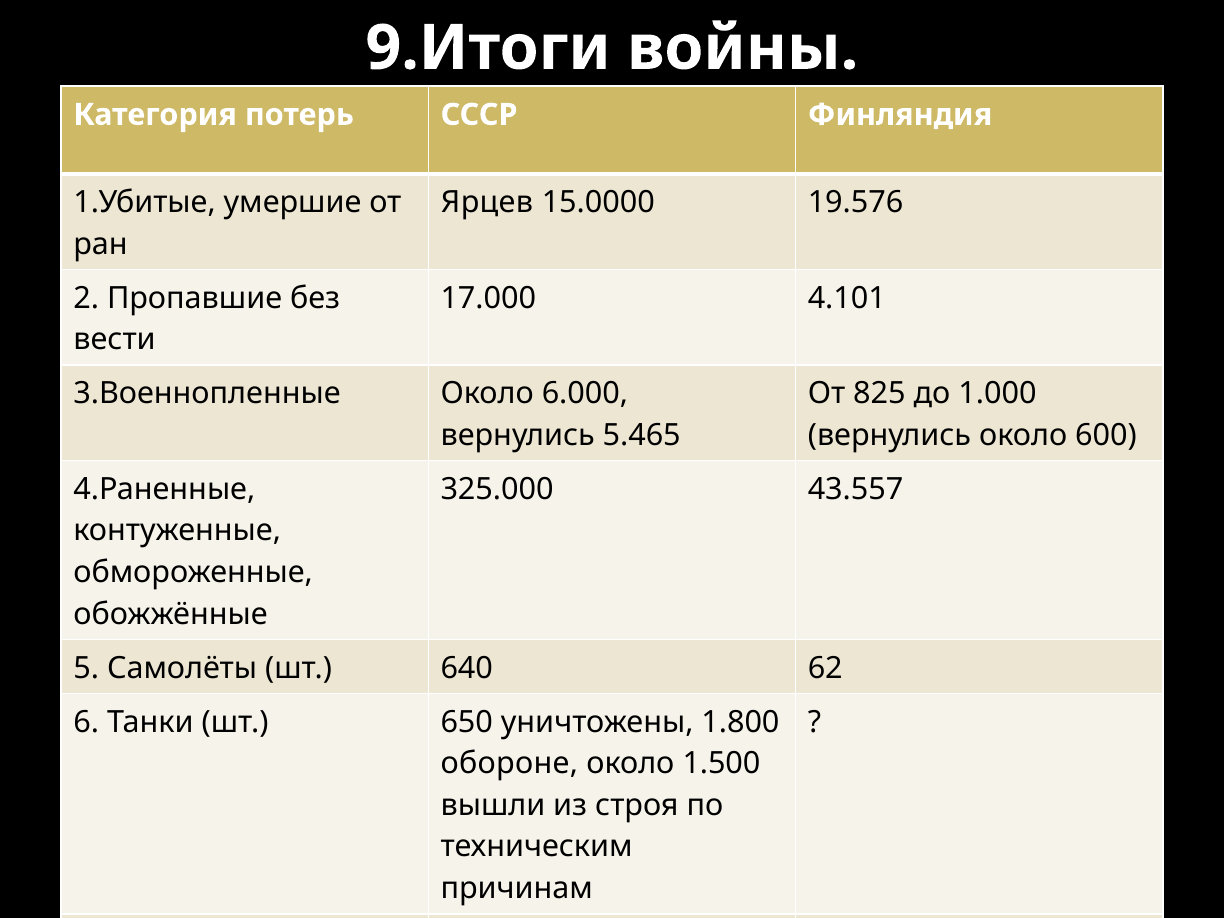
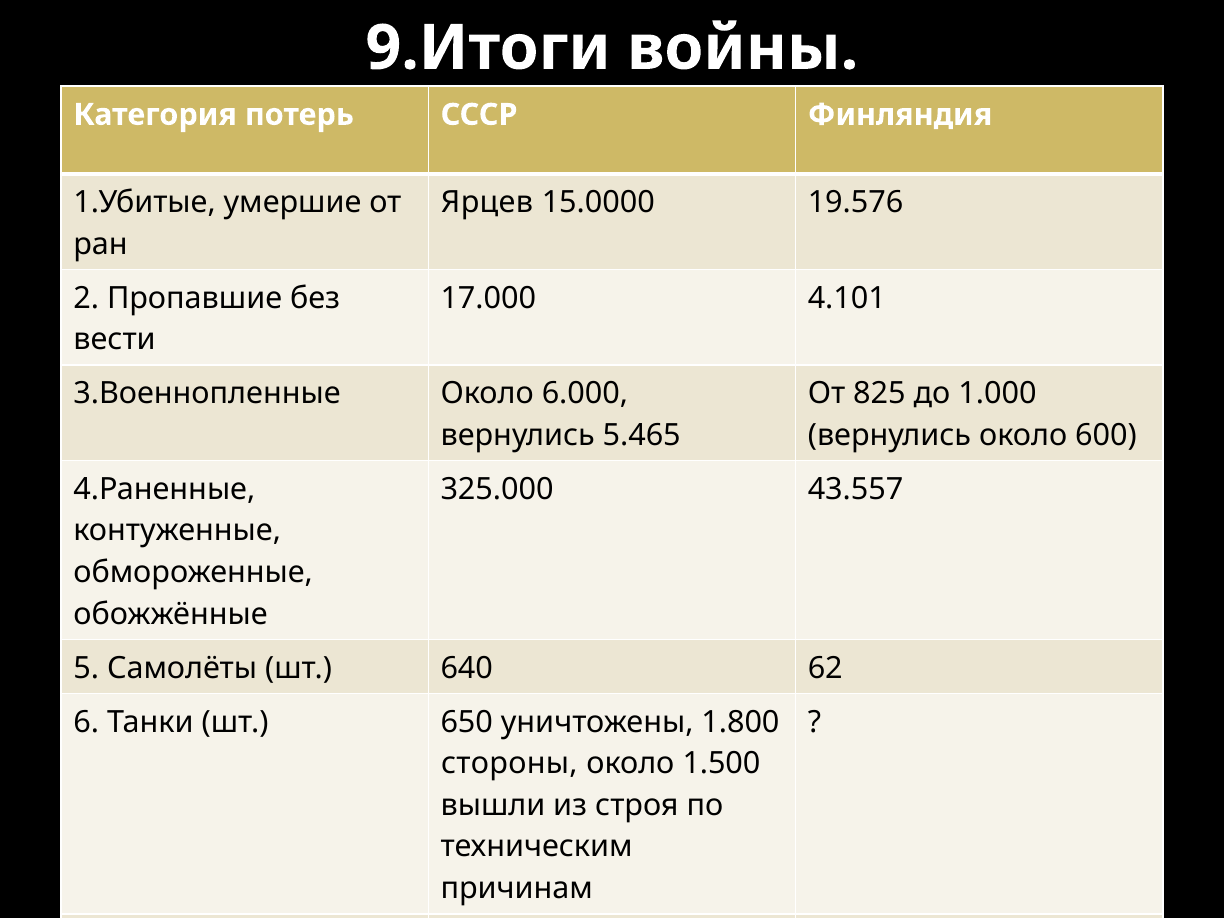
обороне: обороне -> стороны (509, 764)
